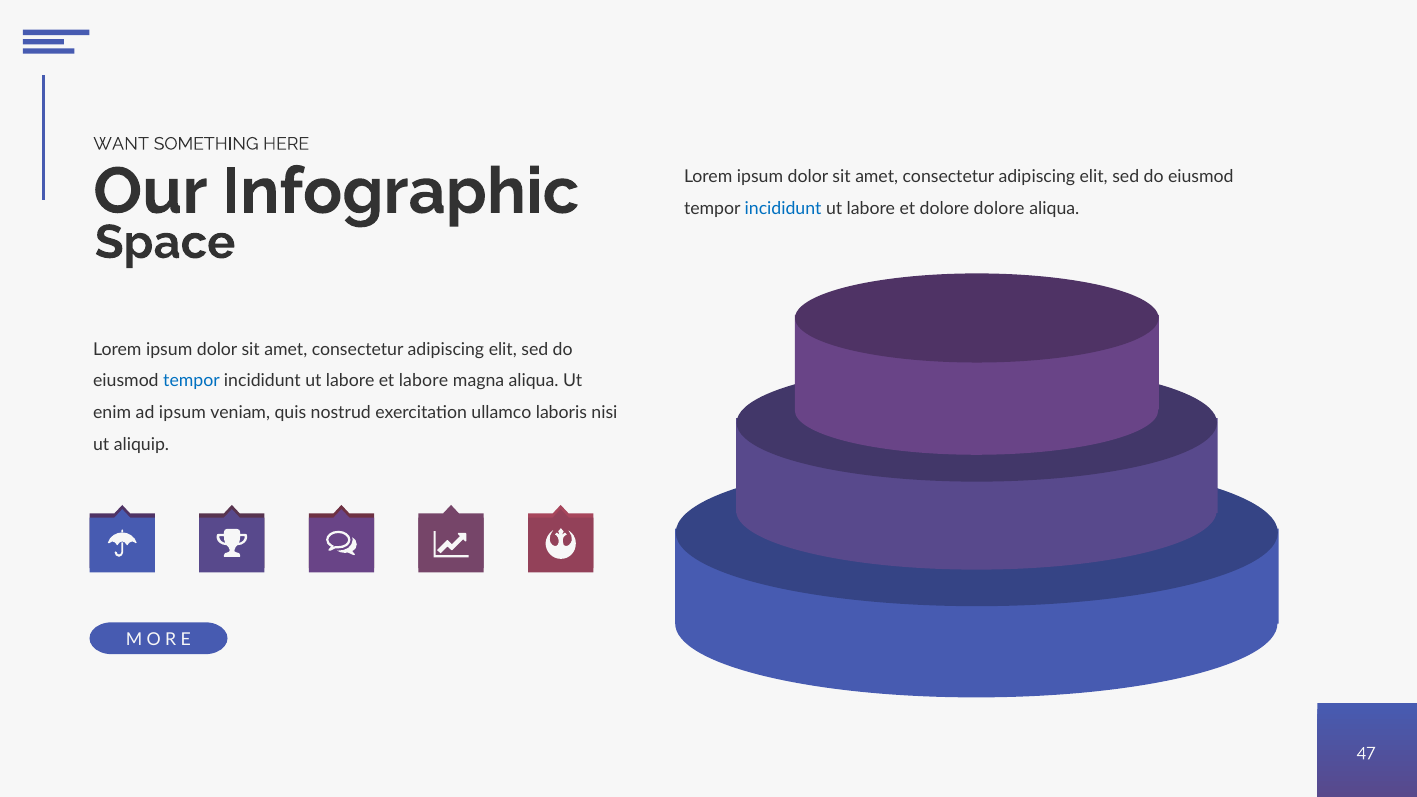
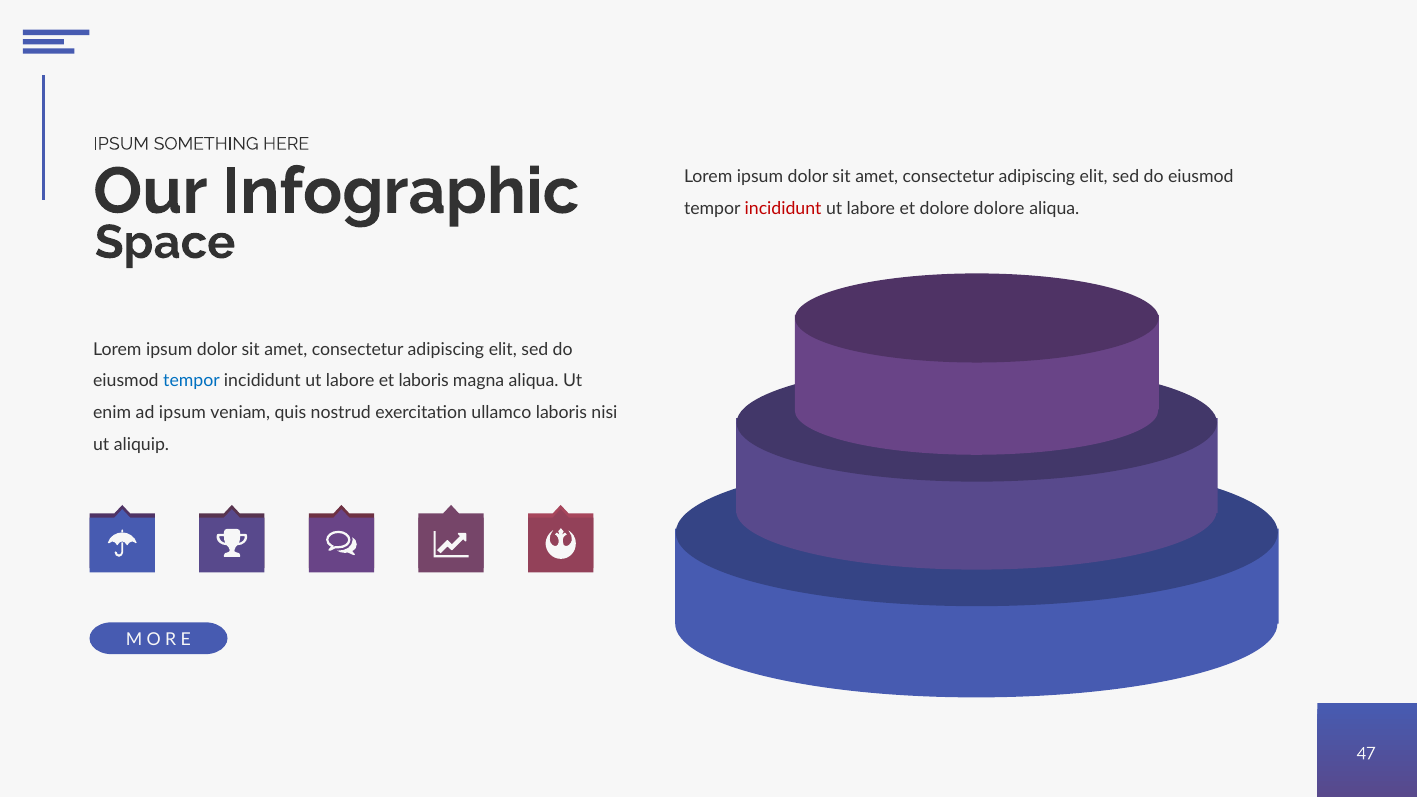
WANT: WANT -> IPSUM (121, 144)
incididunt colour: blue -> red (783, 209)
et labore: labore -> laboris (424, 381)
